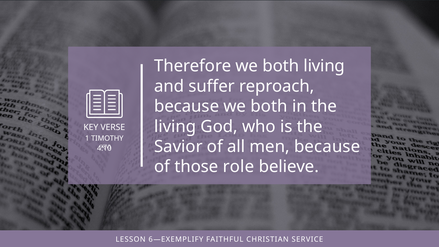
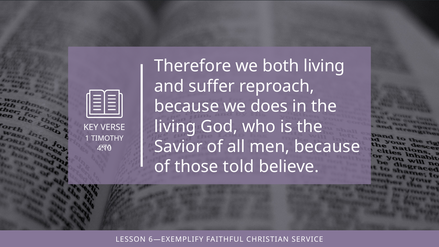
because we both: both -> does (269, 106)
role: role -> told (239, 167)
